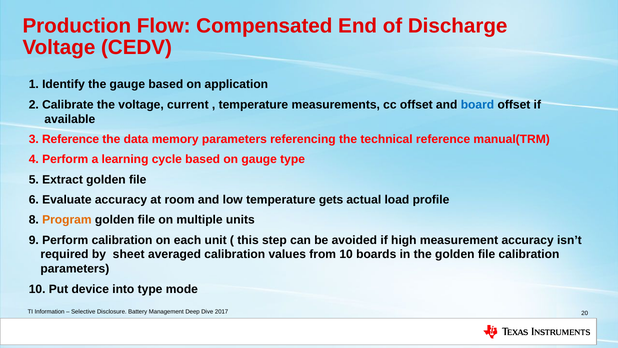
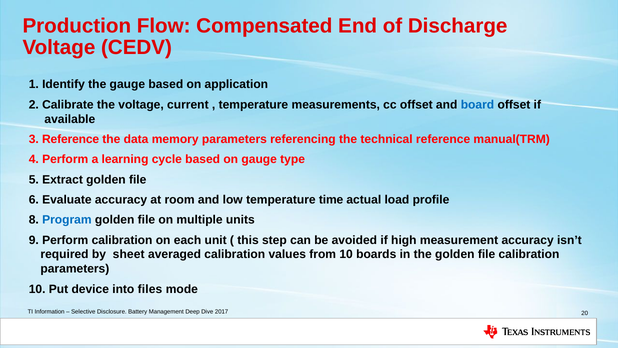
gets: gets -> time (331, 200)
Program colour: orange -> blue (67, 220)
into type: type -> files (150, 289)
